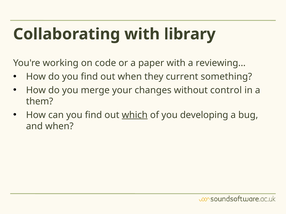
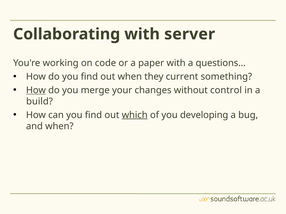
library: library -> server (190, 34)
reviewing: reviewing -> questions (221, 63)
How underline: none -> present (36, 90)
them: them -> build (40, 102)
